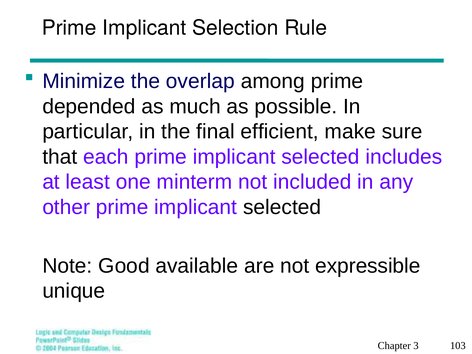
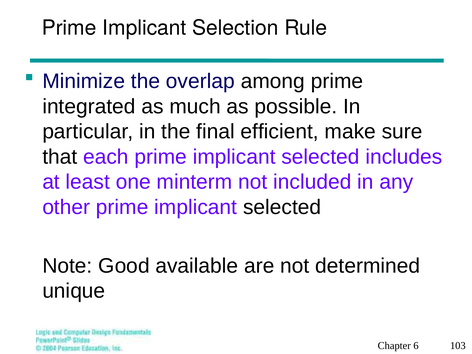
depended: depended -> integrated (89, 106)
expressible: expressible -> determined (368, 266)
3: 3 -> 6 (416, 346)
